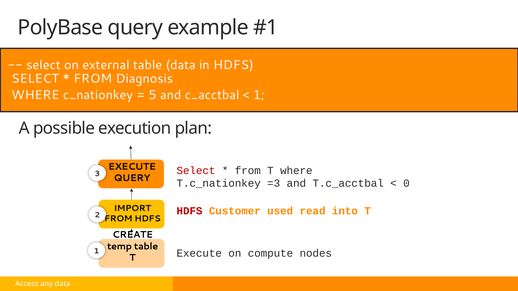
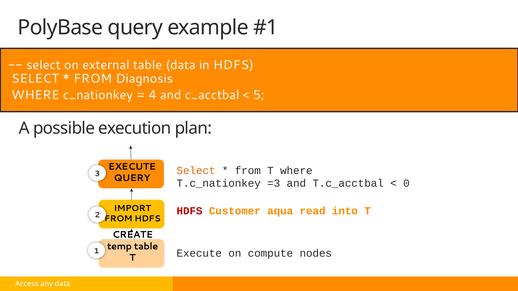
5: 5 -> 4 (153, 95)
1: 1 -> 5 (259, 95)
Select colour: red -> orange (196, 171)
used: used -> aqua (280, 211)
